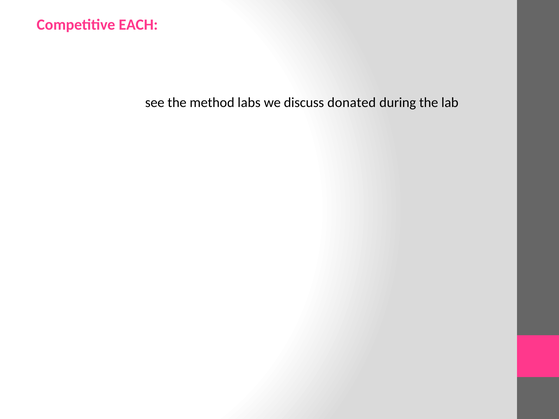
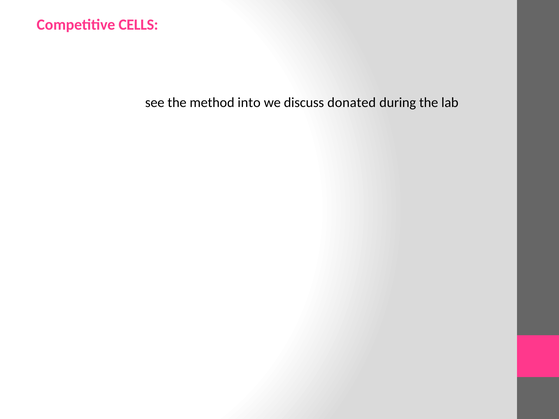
EACH: EACH -> CELLS (138, 25)
labs: labs -> into (249, 103)
